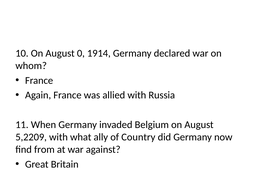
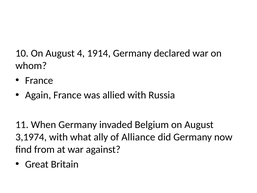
0: 0 -> 4 (81, 53)
5,2209: 5,2209 -> 3,1974 (31, 137)
Country: Country -> Alliance (138, 137)
